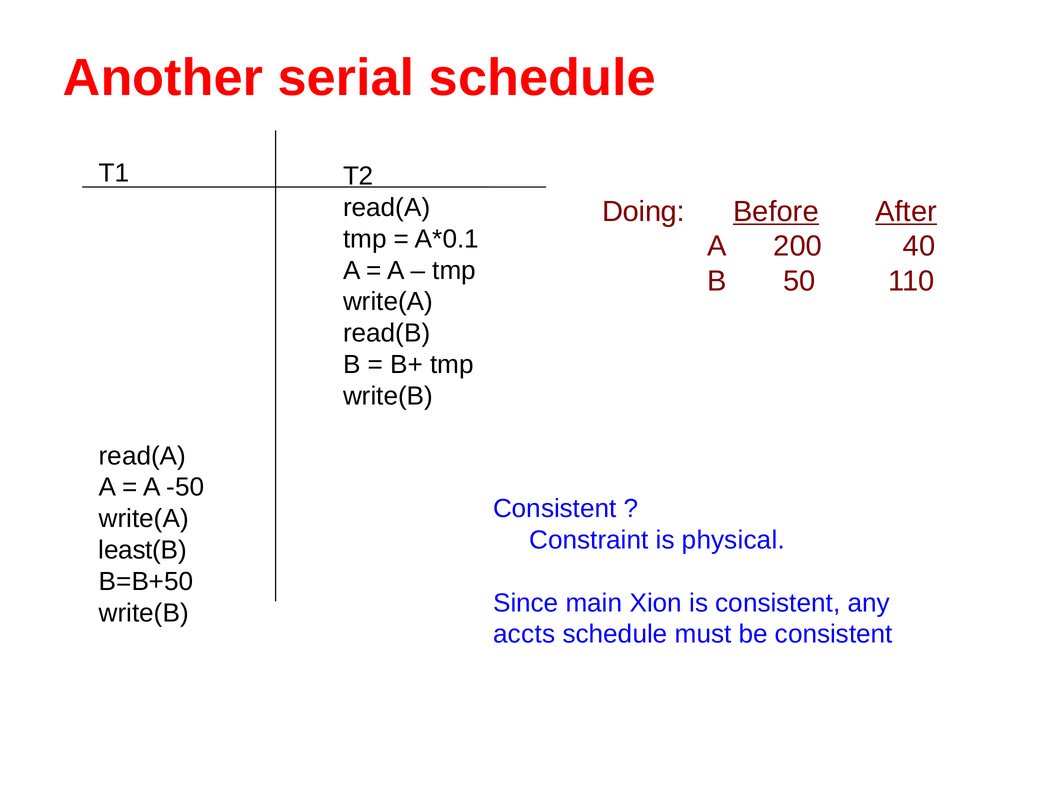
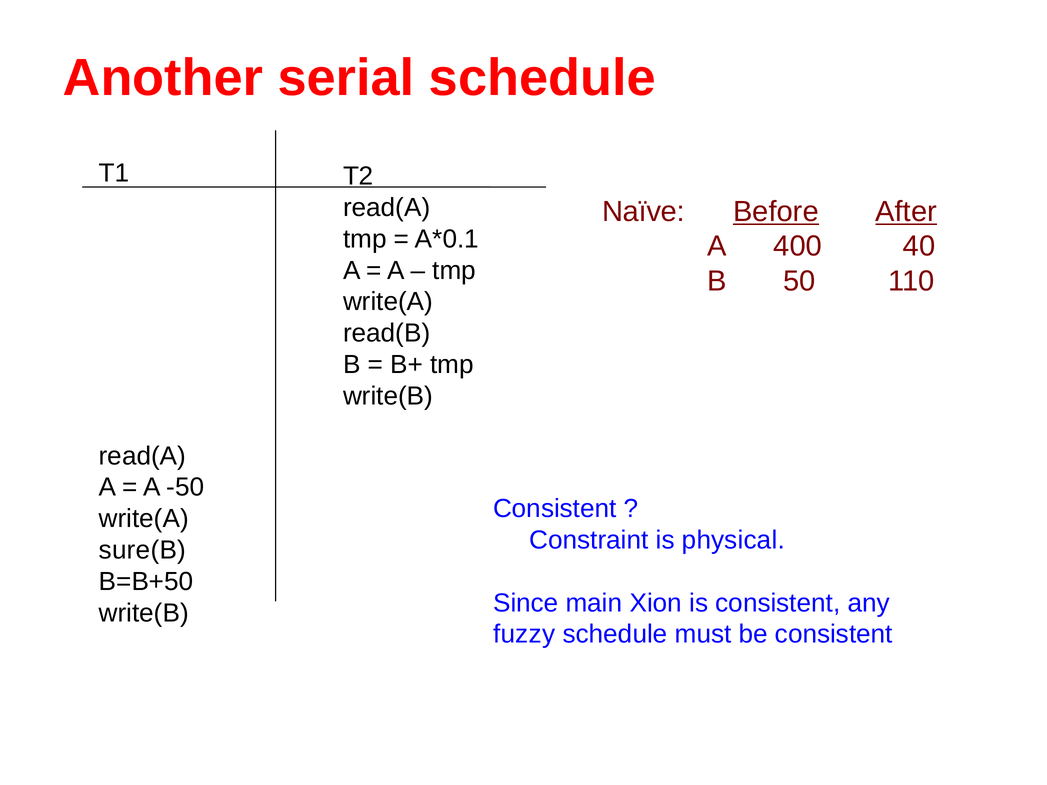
Doing: Doing -> Naïve (644, 212)
200: 200 -> 400 (798, 246)
least(B: least(B -> sure(B (142, 550)
accts: accts -> fuzzy (524, 635)
